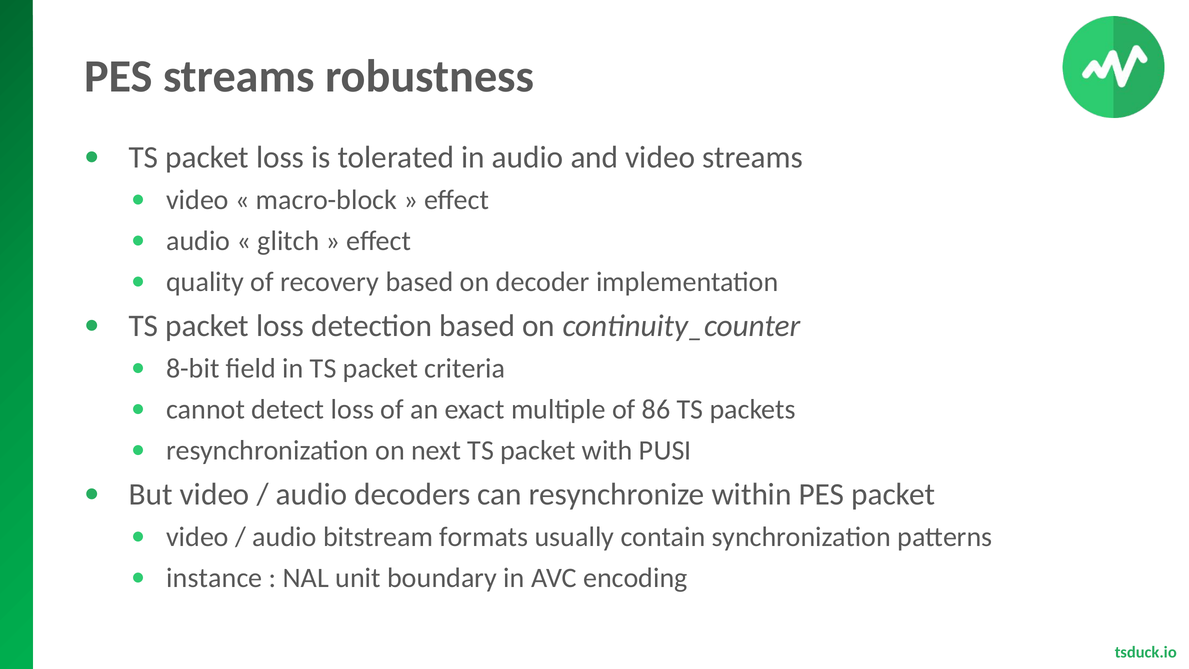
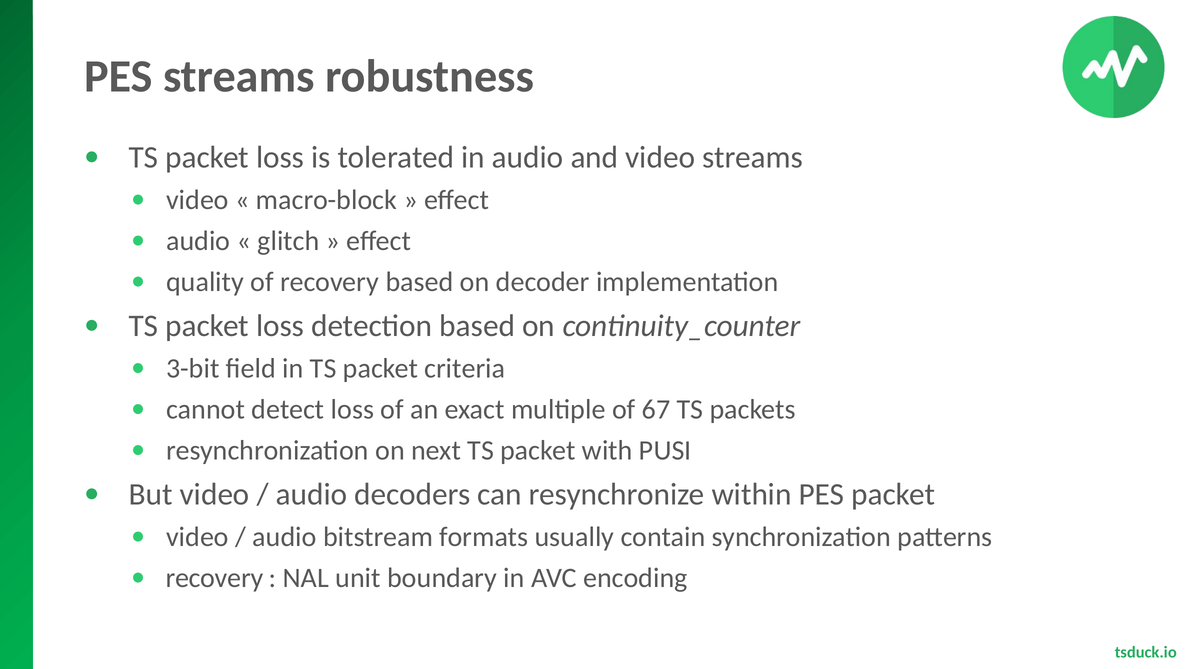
8-bit: 8-bit -> 3-bit (193, 368)
86: 86 -> 67 (656, 409)
instance: instance -> recovery (214, 578)
